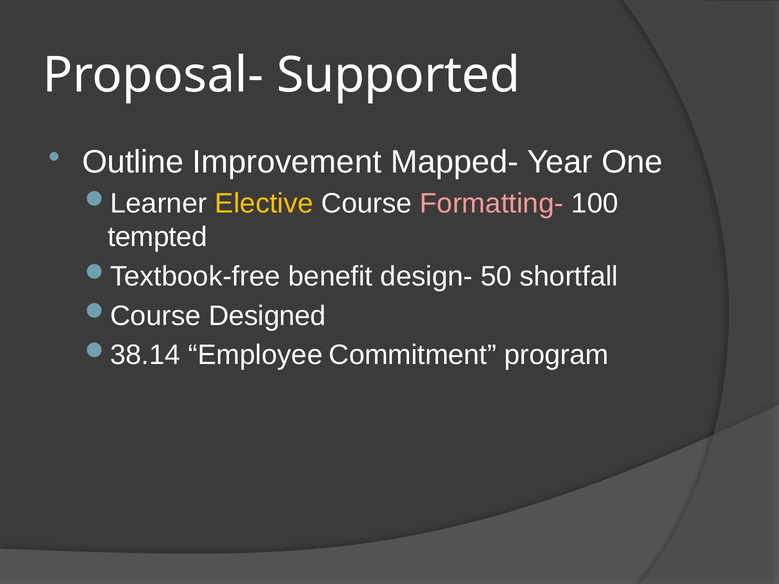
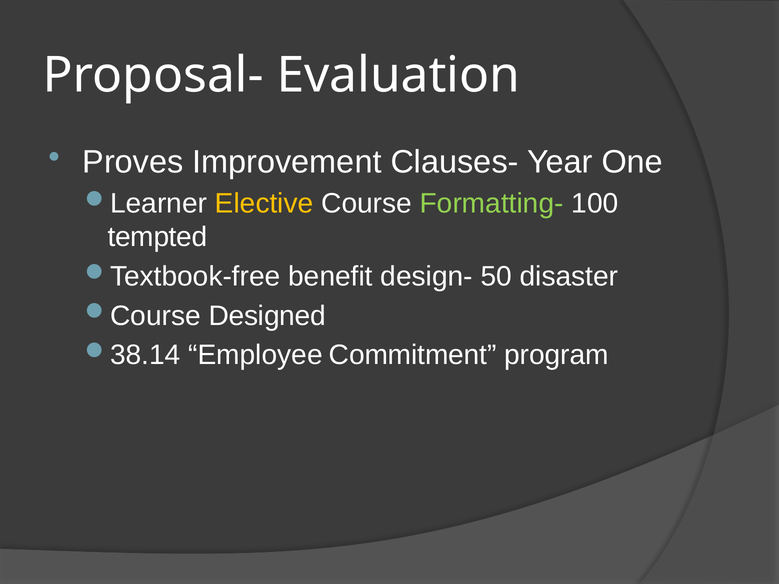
Supported: Supported -> Evaluation (398, 76)
Outline: Outline -> Proves (133, 162)
Mapped-: Mapped- -> Clauses- (455, 162)
Formatting- colour: pink -> light green (492, 204)
shortfall: shortfall -> disaster (569, 277)
